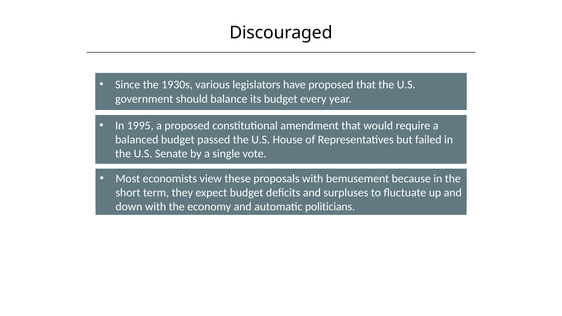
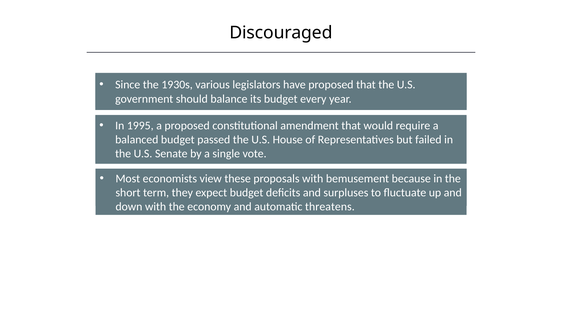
politicians: politicians -> threatens (330, 207)
